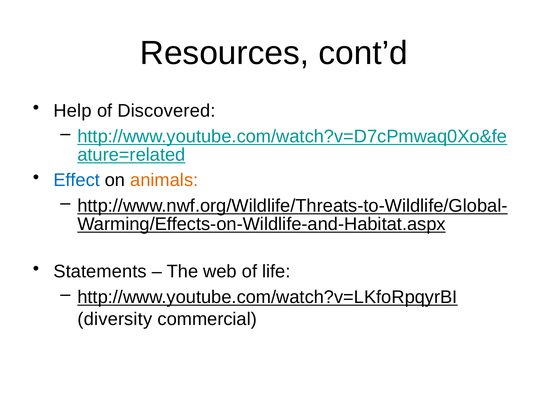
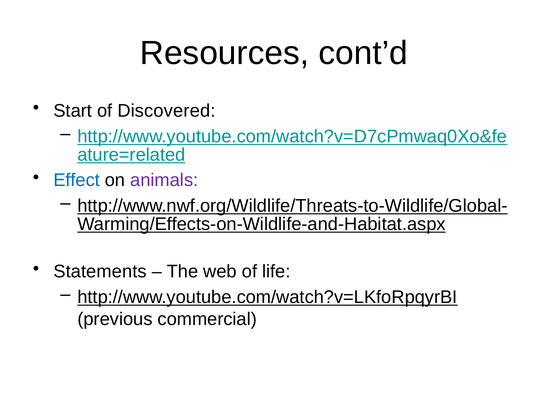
Help: Help -> Start (73, 111)
animals colour: orange -> purple (164, 180)
diversity: diversity -> previous (115, 319)
